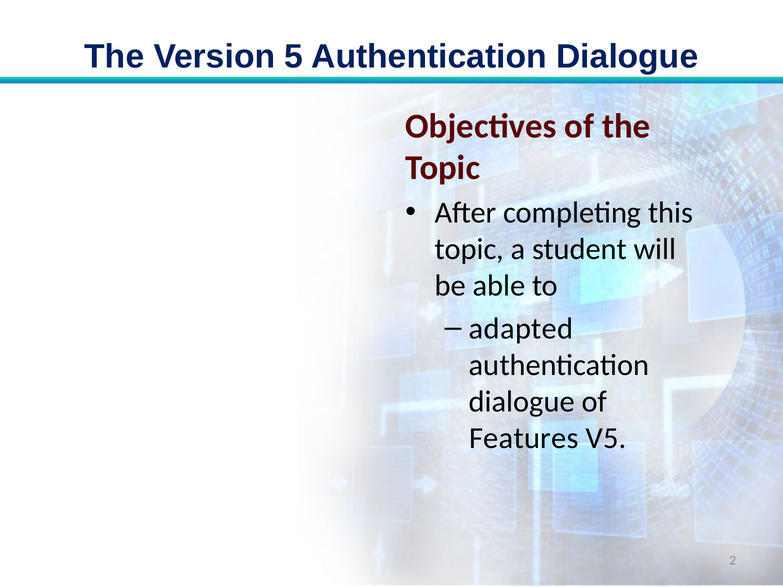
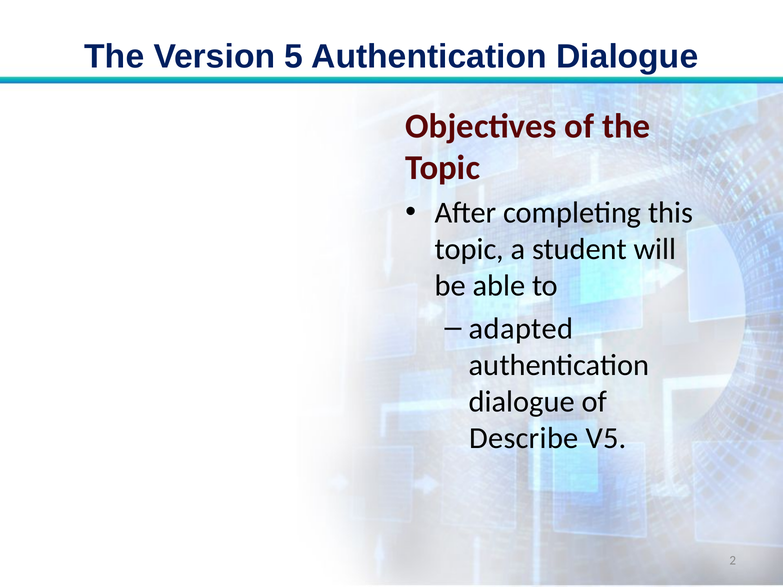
Features: Features -> Describe (524, 438)
